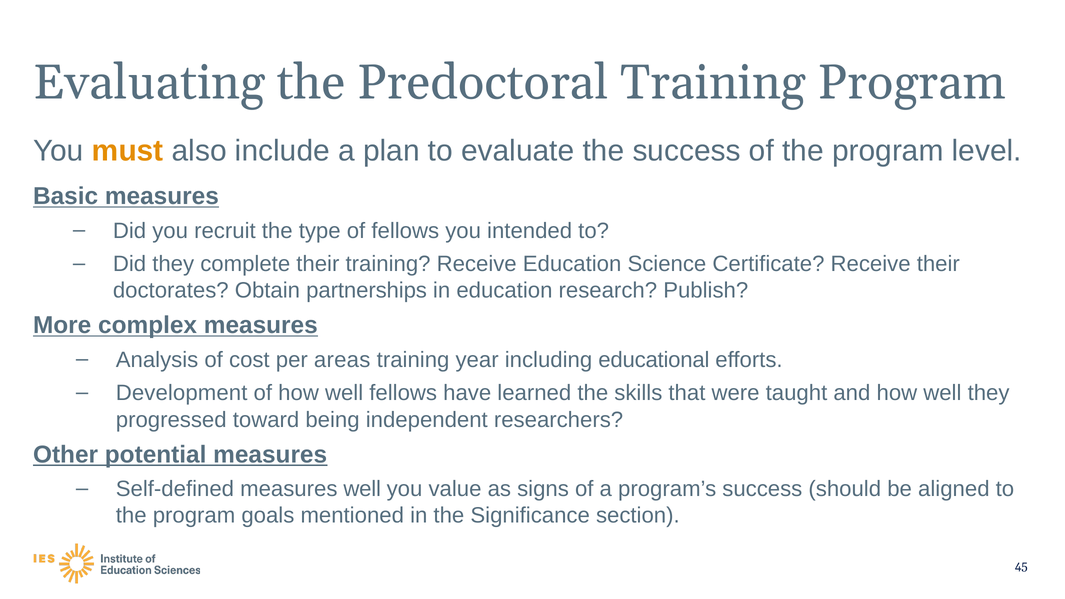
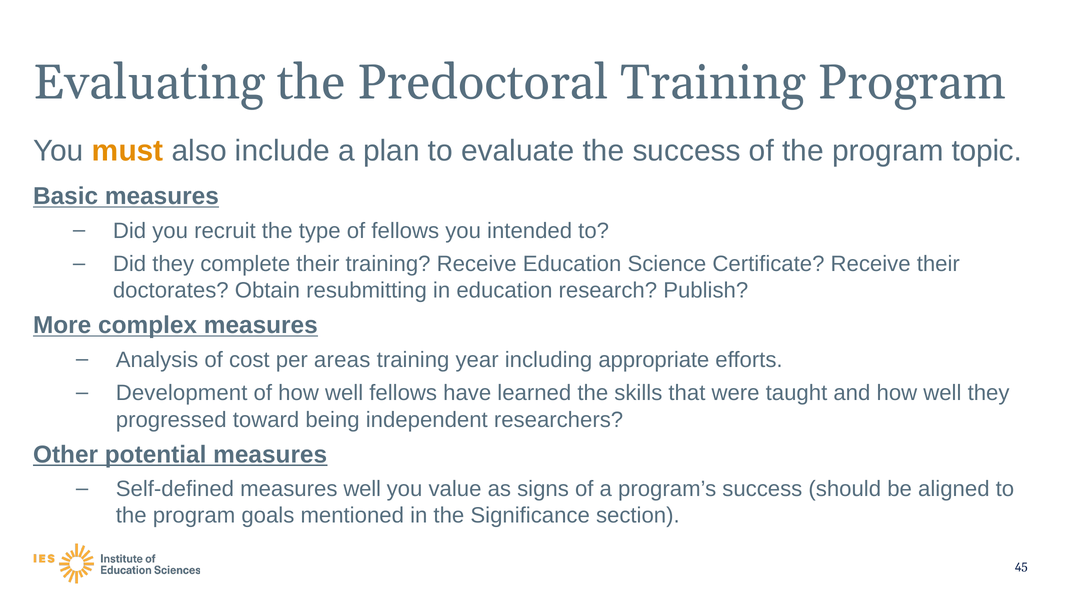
level: level -> topic (987, 151)
partnerships: partnerships -> resubmitting (367, 291)
educational: educational -> appropriate (654, 360)
